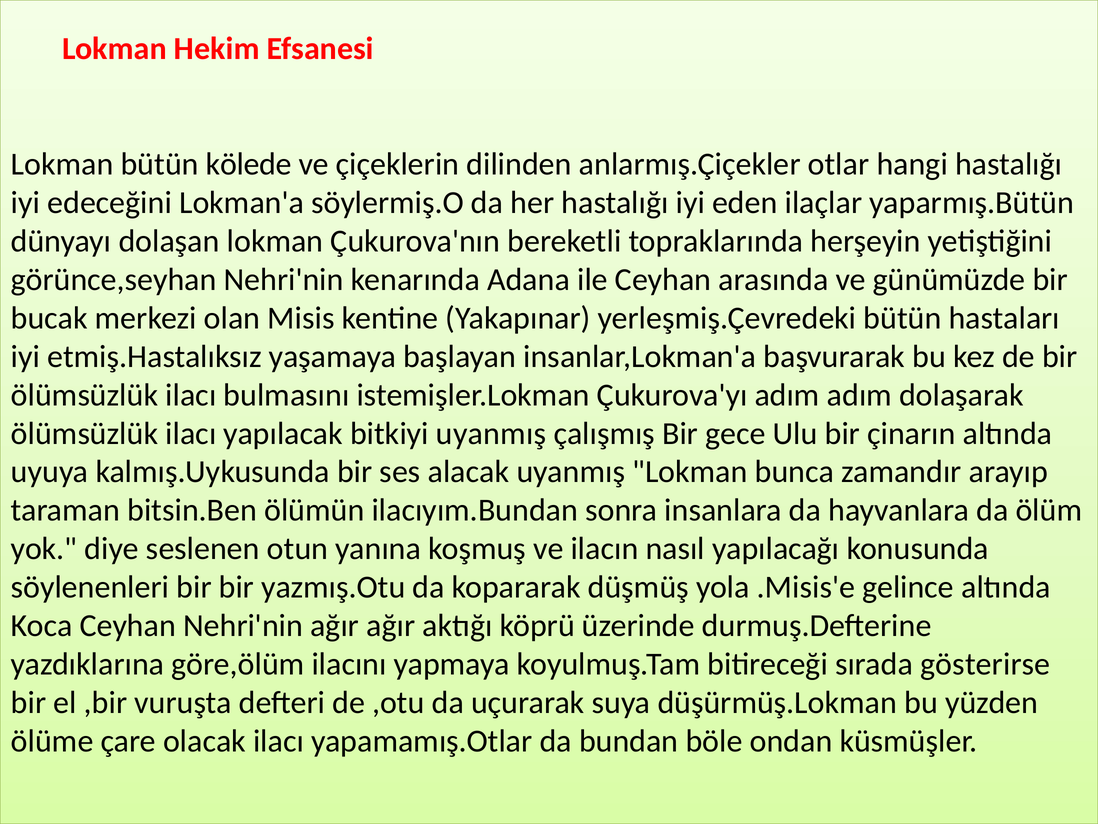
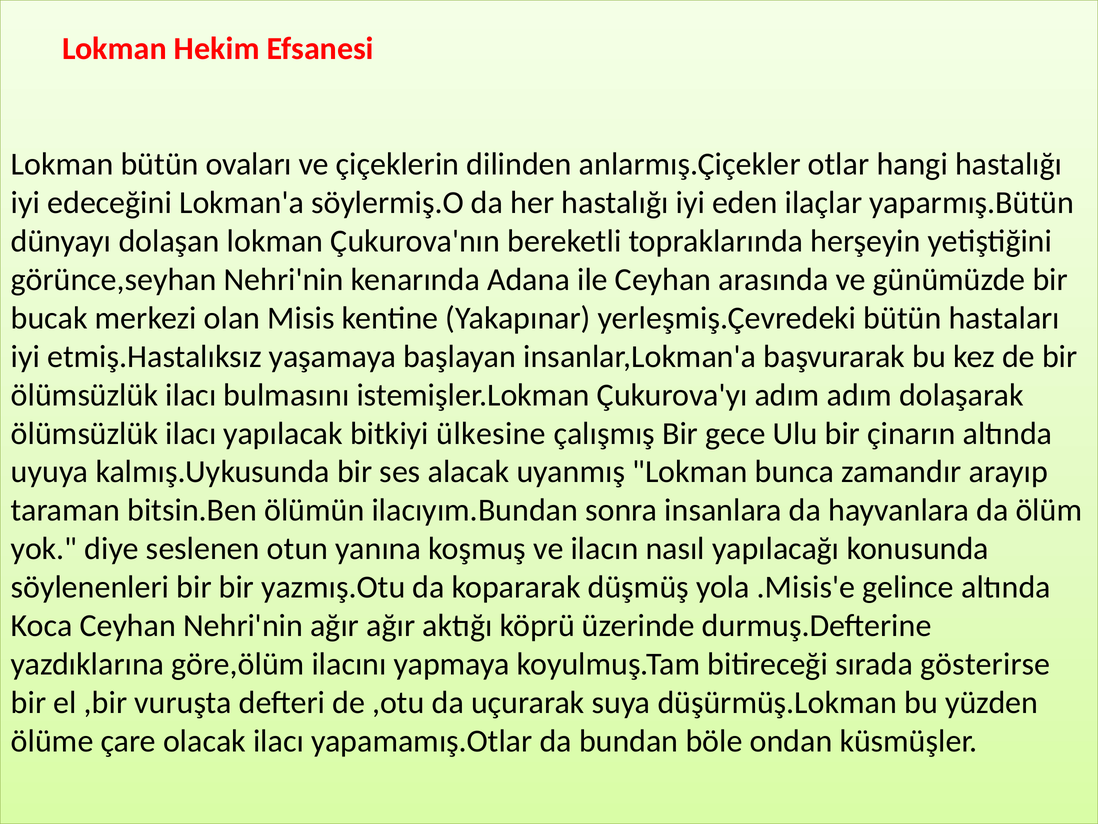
kölede: kölede -> ovaları (249, 164)
bitkiyi uyanmış: uyanmış -> ülkesine (491, 433)
